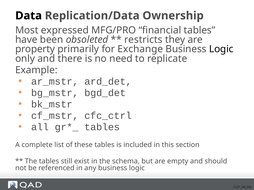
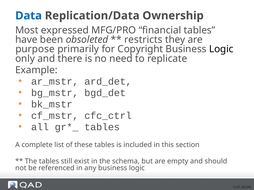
Data colour: black -> blue (29, 16)
property: property -> purpose (35, 49)
Exchange: Exchange -> Copyright (140, 49)
